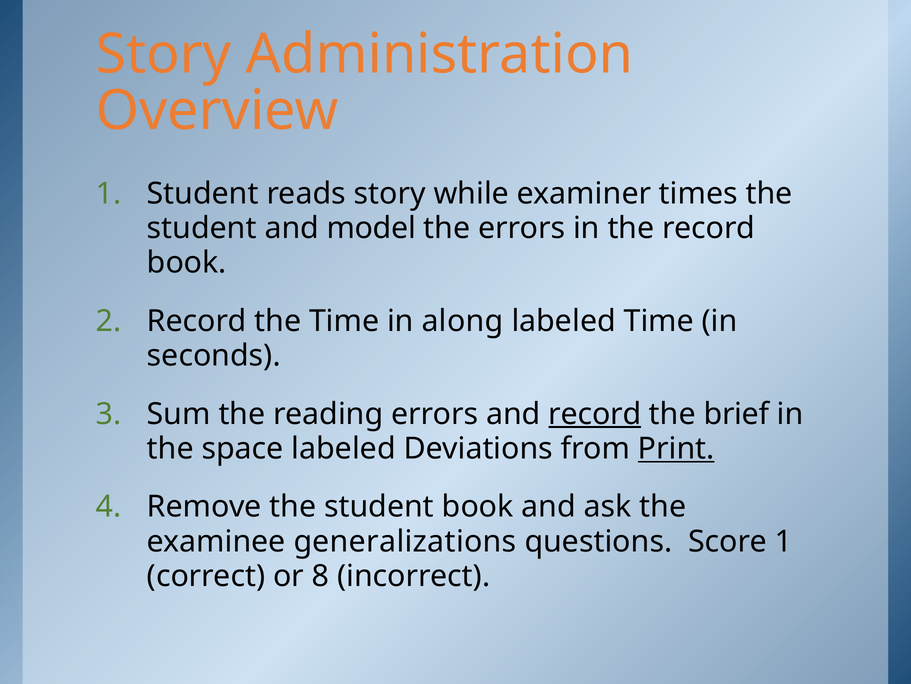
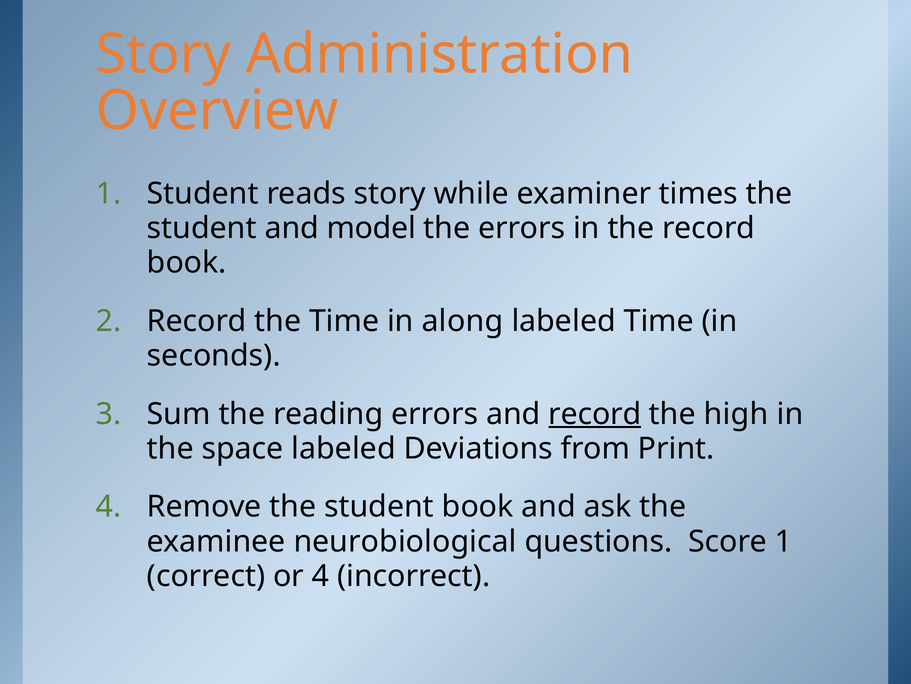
brief: brief -> high (736, 414)
Print underline: present -> none (676, 448)
generalizations: generalizations -> neurobiological (405, 541)
or 8: 8 -> 4 (321, 576)
